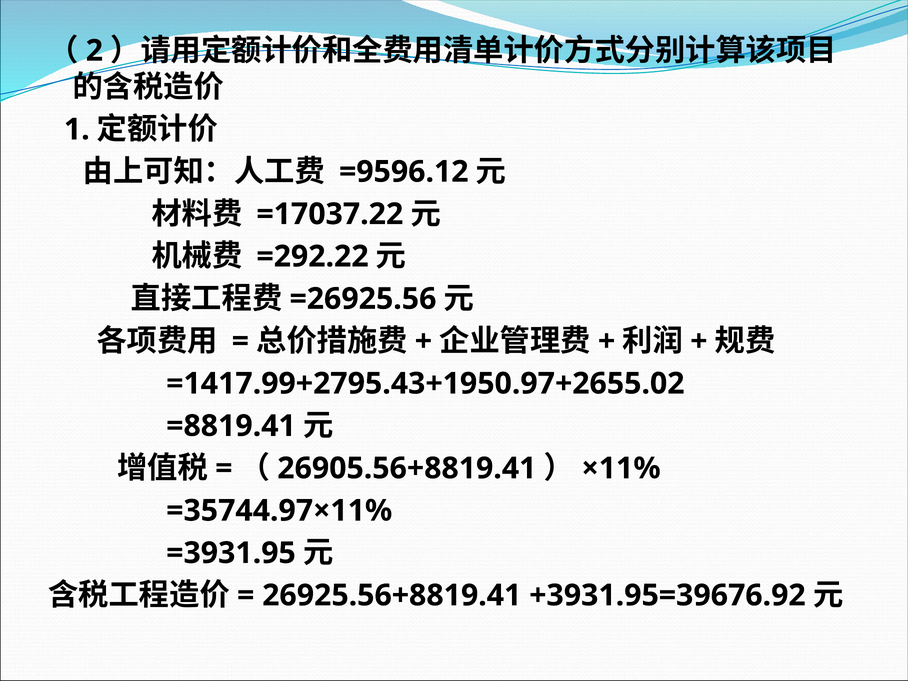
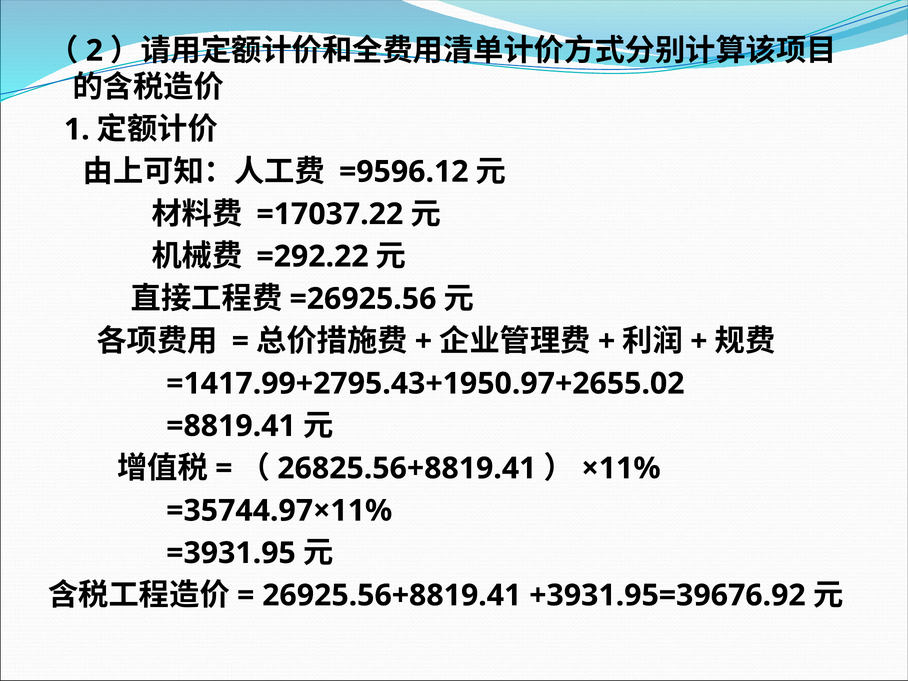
26905.56+8819.41: 26905.56+8819.41 -> 26825.56+8819.41 (407, 468)
